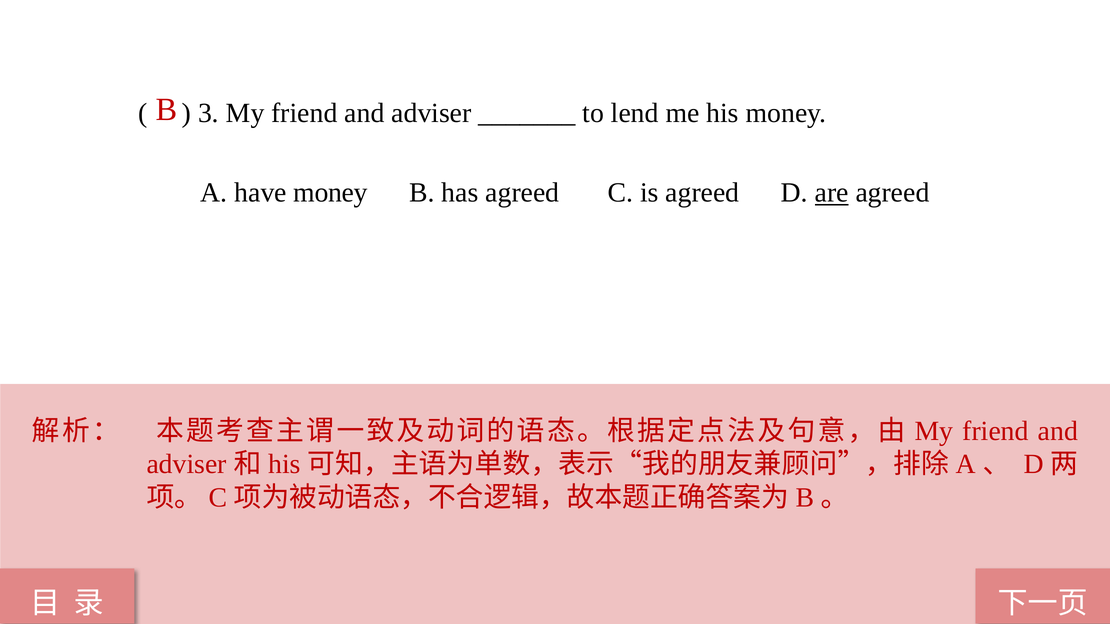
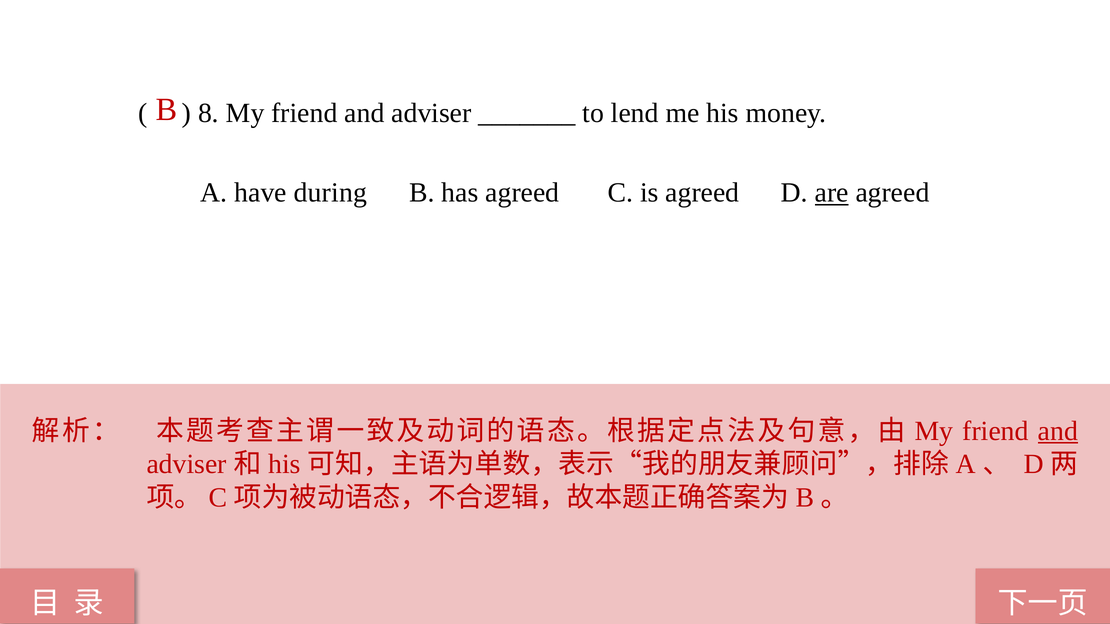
3: 3 -> 8 (208, 113)
have money: money -> during (330, 193)
and underline: none -> present (1058, 431)
